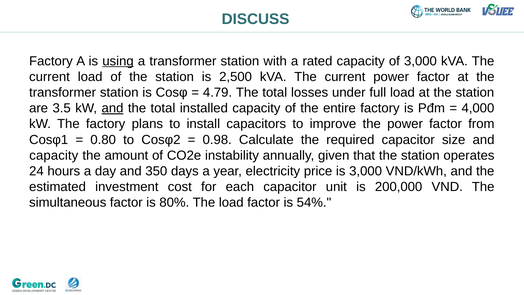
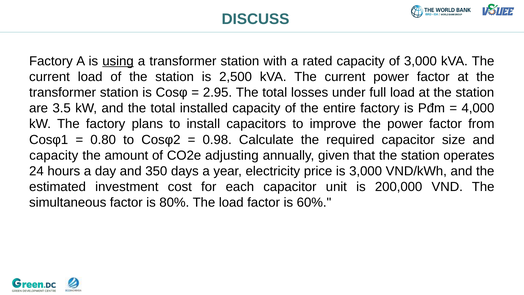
4.79: 4.79 -> 2.95 (218, 92)
and underline: present -> none (113, 108)
instability: instability -> adjusting (232, 155)
54%: 54% -> 60% (314, 202)
